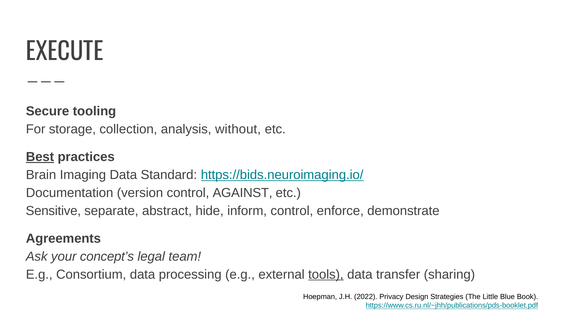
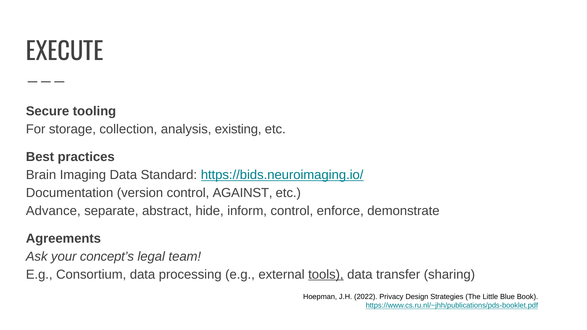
without: without -> existing (238, 129)
Best underline: present -> none (40, 157)
Sensitive: Sensitive -> Advance (53, 211)
